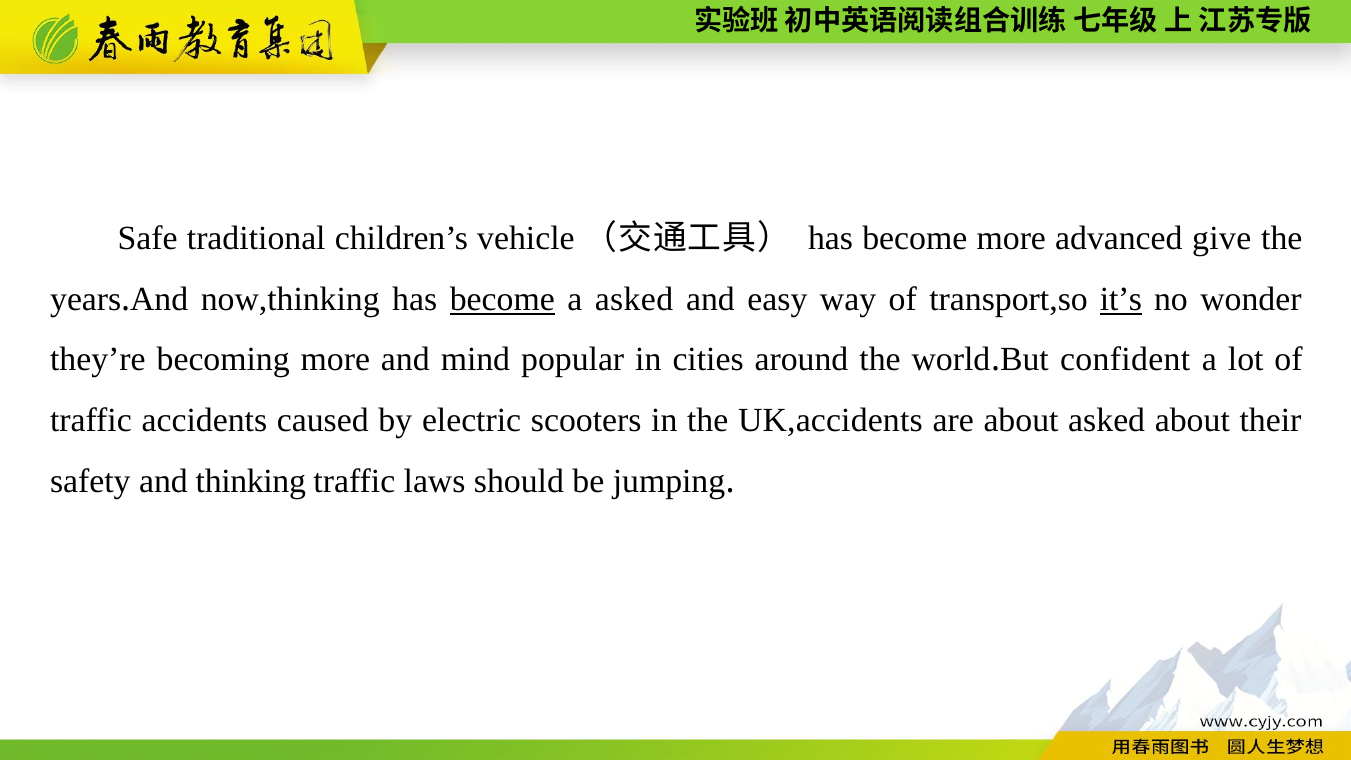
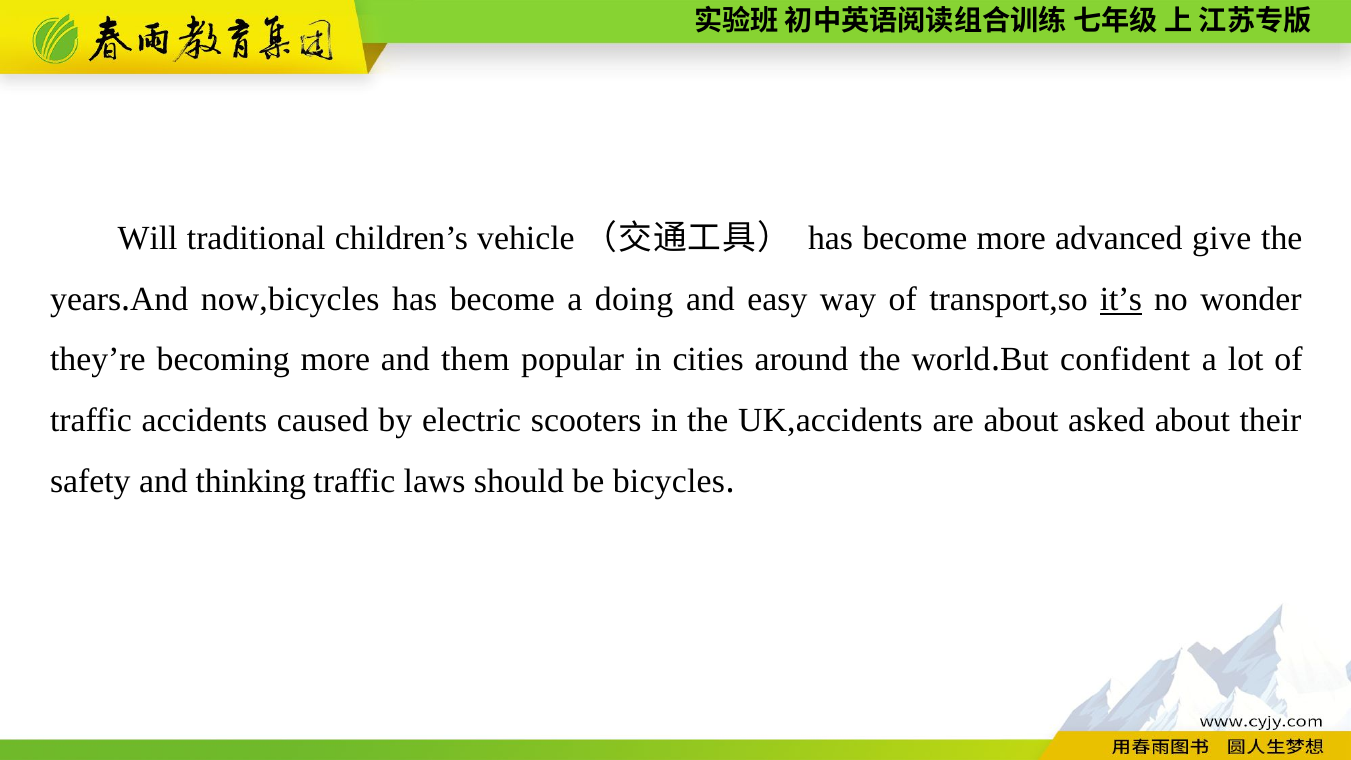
Safe: Safe -> Will (148, 238)
now,thinking: now,thinking -> now,bicycles (290, 299)
become underline: present -> none (502, 299)
a asked: asked -> doing (634, 299)
mind: mind -> them (475, 360)
jumping: jumping -> bicycles (669, 481)
